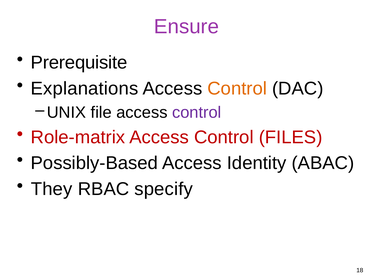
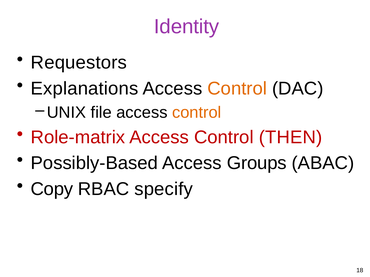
Ensure: Ensure -> Identity (187, 27)
Prerequisite: Prerequisite -> Requestors (79, 63)
control colour: purple -> orange (197, 113)
FILES: FILES -> THEN (291, 138)
Identity: Identity -> Groups (257, 163)
They: They -> Copy (52, 189)
